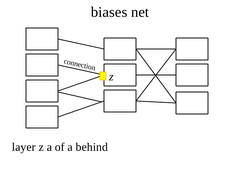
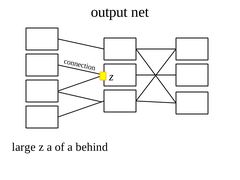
biases: biases -> output (109, 12)
layer: layer -> large (24, 147)
